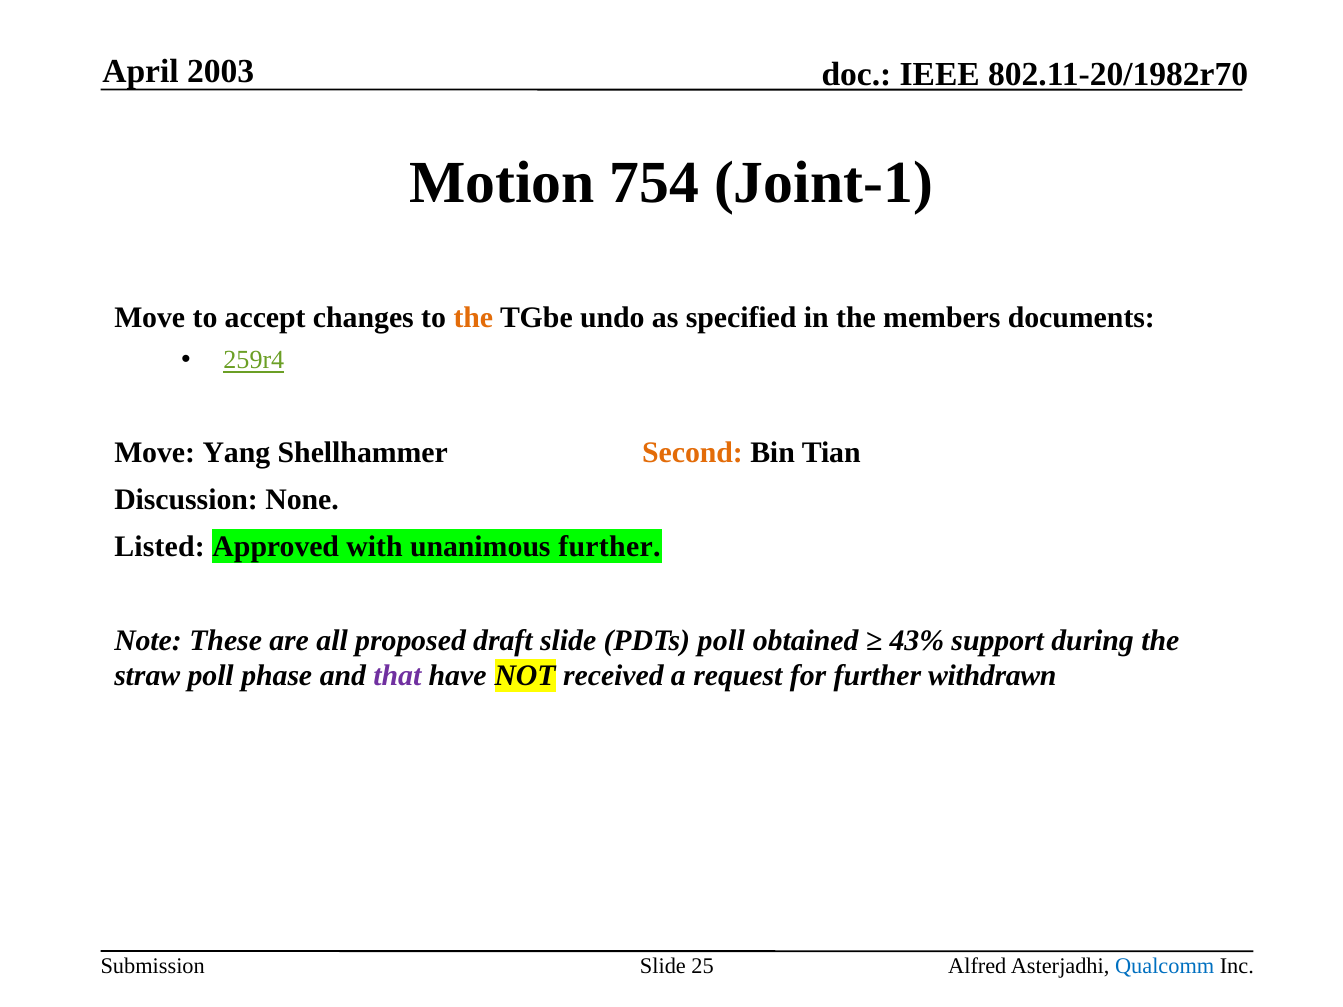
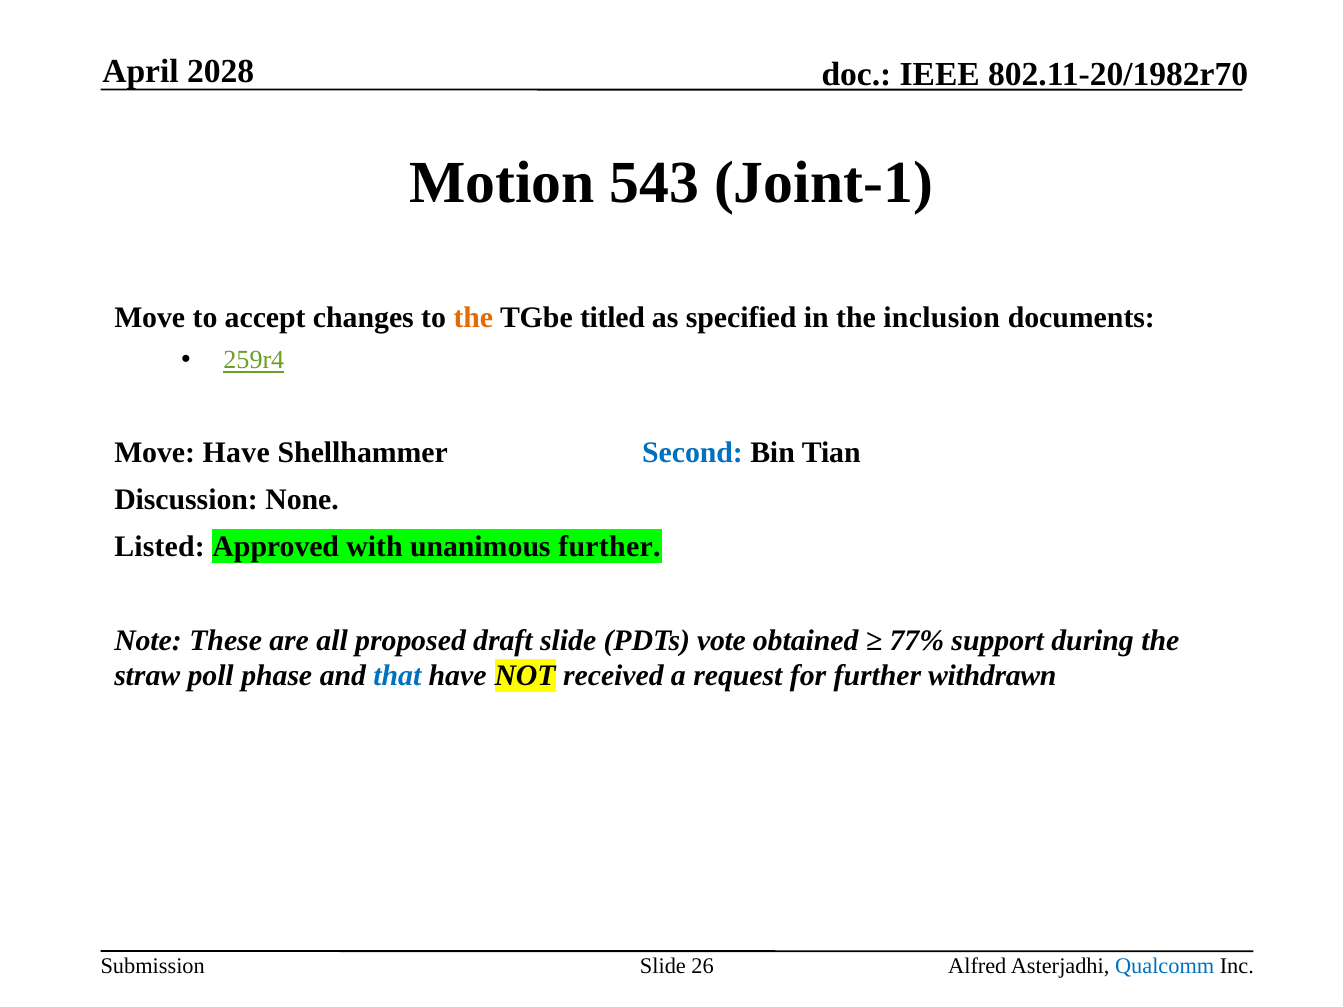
2003: 2003 -> 2028 (221, 71)
754: 754 -> 543 (654, 183)
undo: undo -> titled (612, 318)
members: members -> inclusion (942, 318)
Move Yang: Yang -> Have (236, 452)
Second colour: orange -> blue (693, 452)
PDTs poll: poll -> vote (722, 640)
43%: 43% -> 77% (917, 640)
that colour: purple -> blue (397, 676)
25: 25 -> 26 (703, 966)
